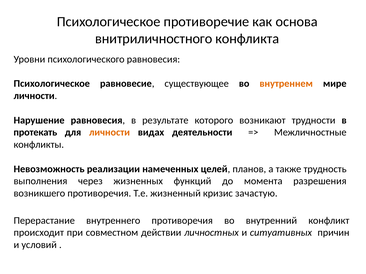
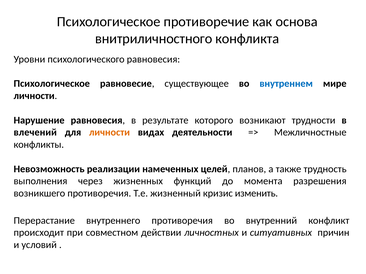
внутреннем colour: orange -> blue (286, 84)
протекать: протекать -> влечений (35, 133)
зачастую: зачастую -> изменить (256, 194)
